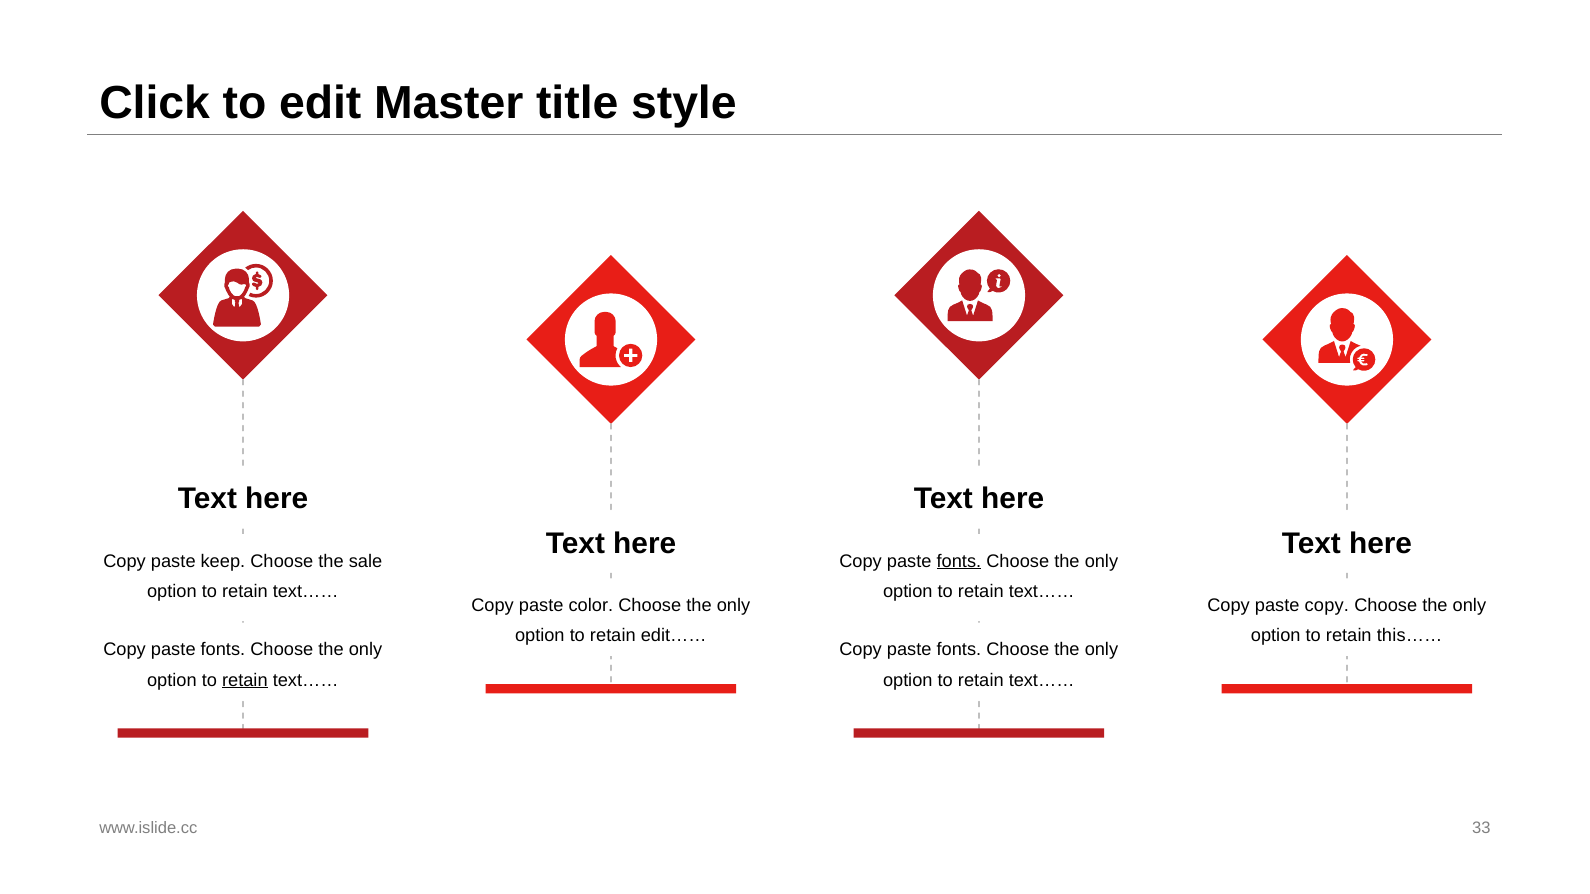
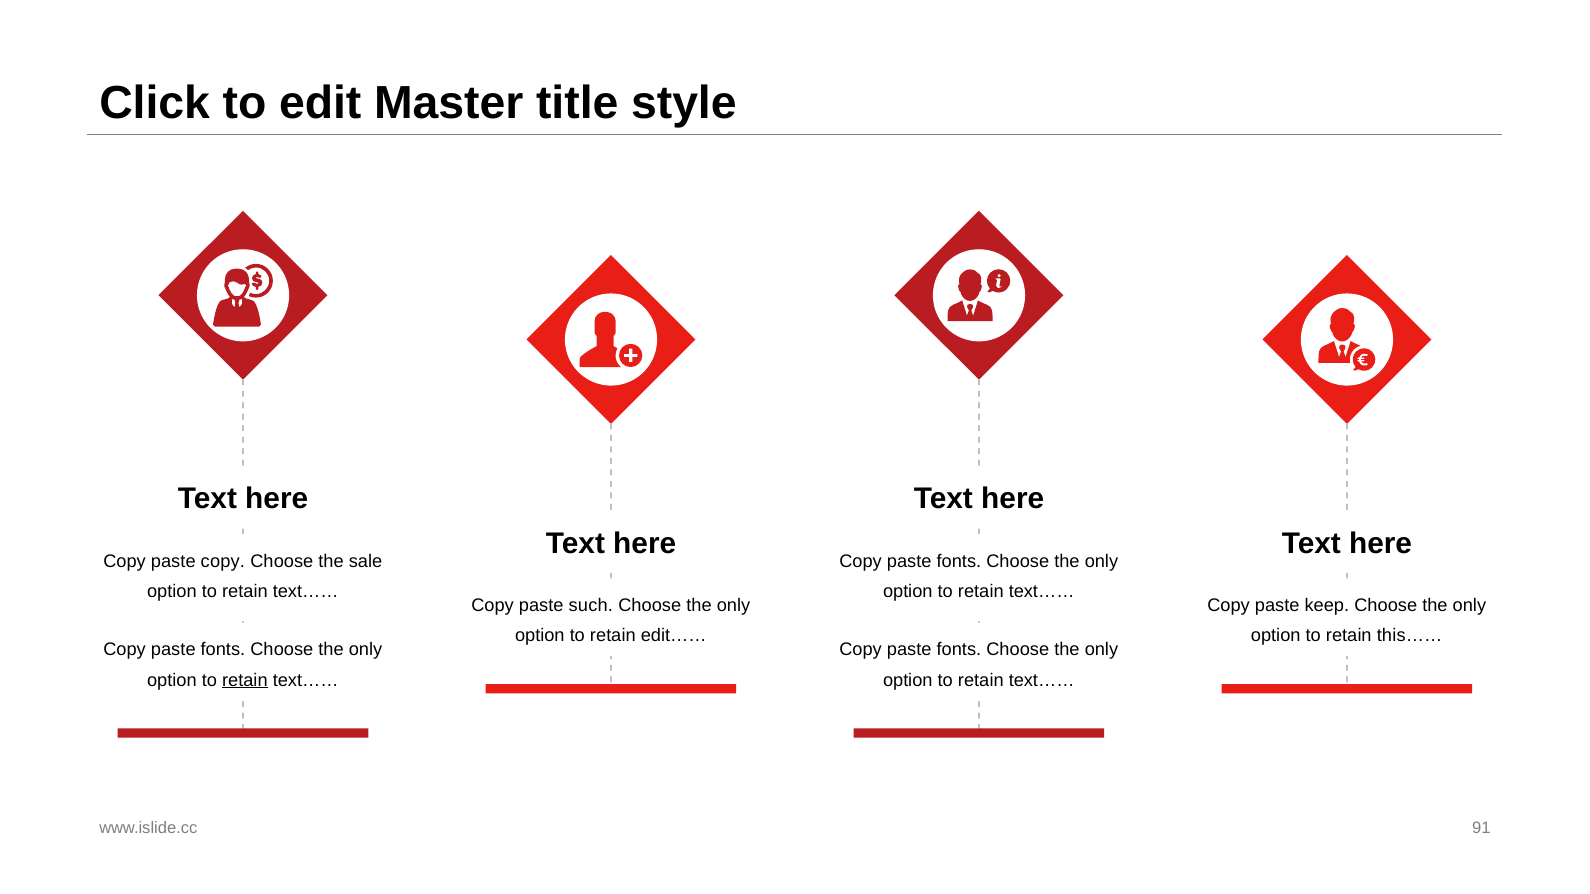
paste keep: keep -> copy (223, 561)
fonts underline: present -> none (959, 561)
color: color -> such (591, 605)
paste copy: copy -> keep (1327, 605)
33: 33 -> 91 (1481, 828)
